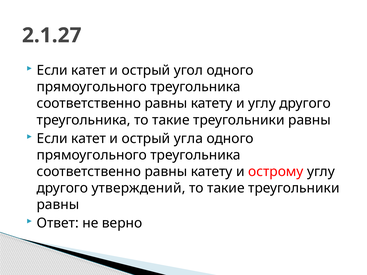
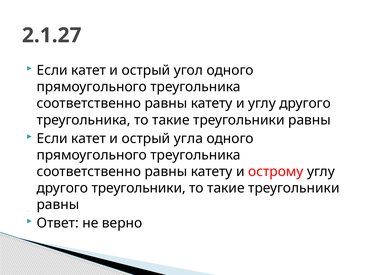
другого утверждений: утверждений -> треугольники (139, 188)
